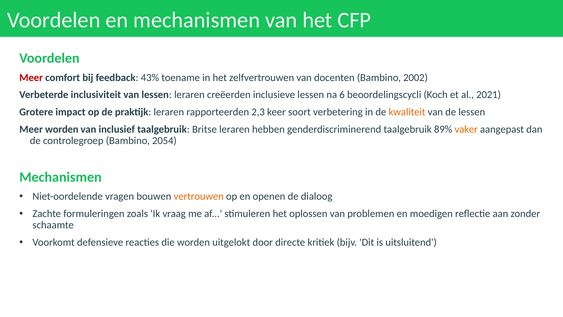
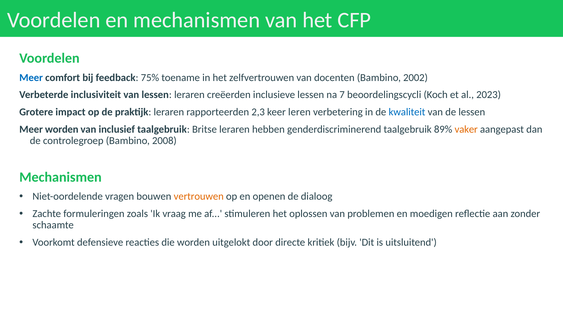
Meer colour: red -> blue (31, 77)
43%: 43% -> 75% (150, 77)
6: 6 -> 7 (342, 95)
2021: 2021 -> 2023 (489, 95)
soort: soort -> leren (299, 112)
kwaliteit colour: orange -> blue (407, 112)
2054: 2054 -> 2008 (164, 141)
